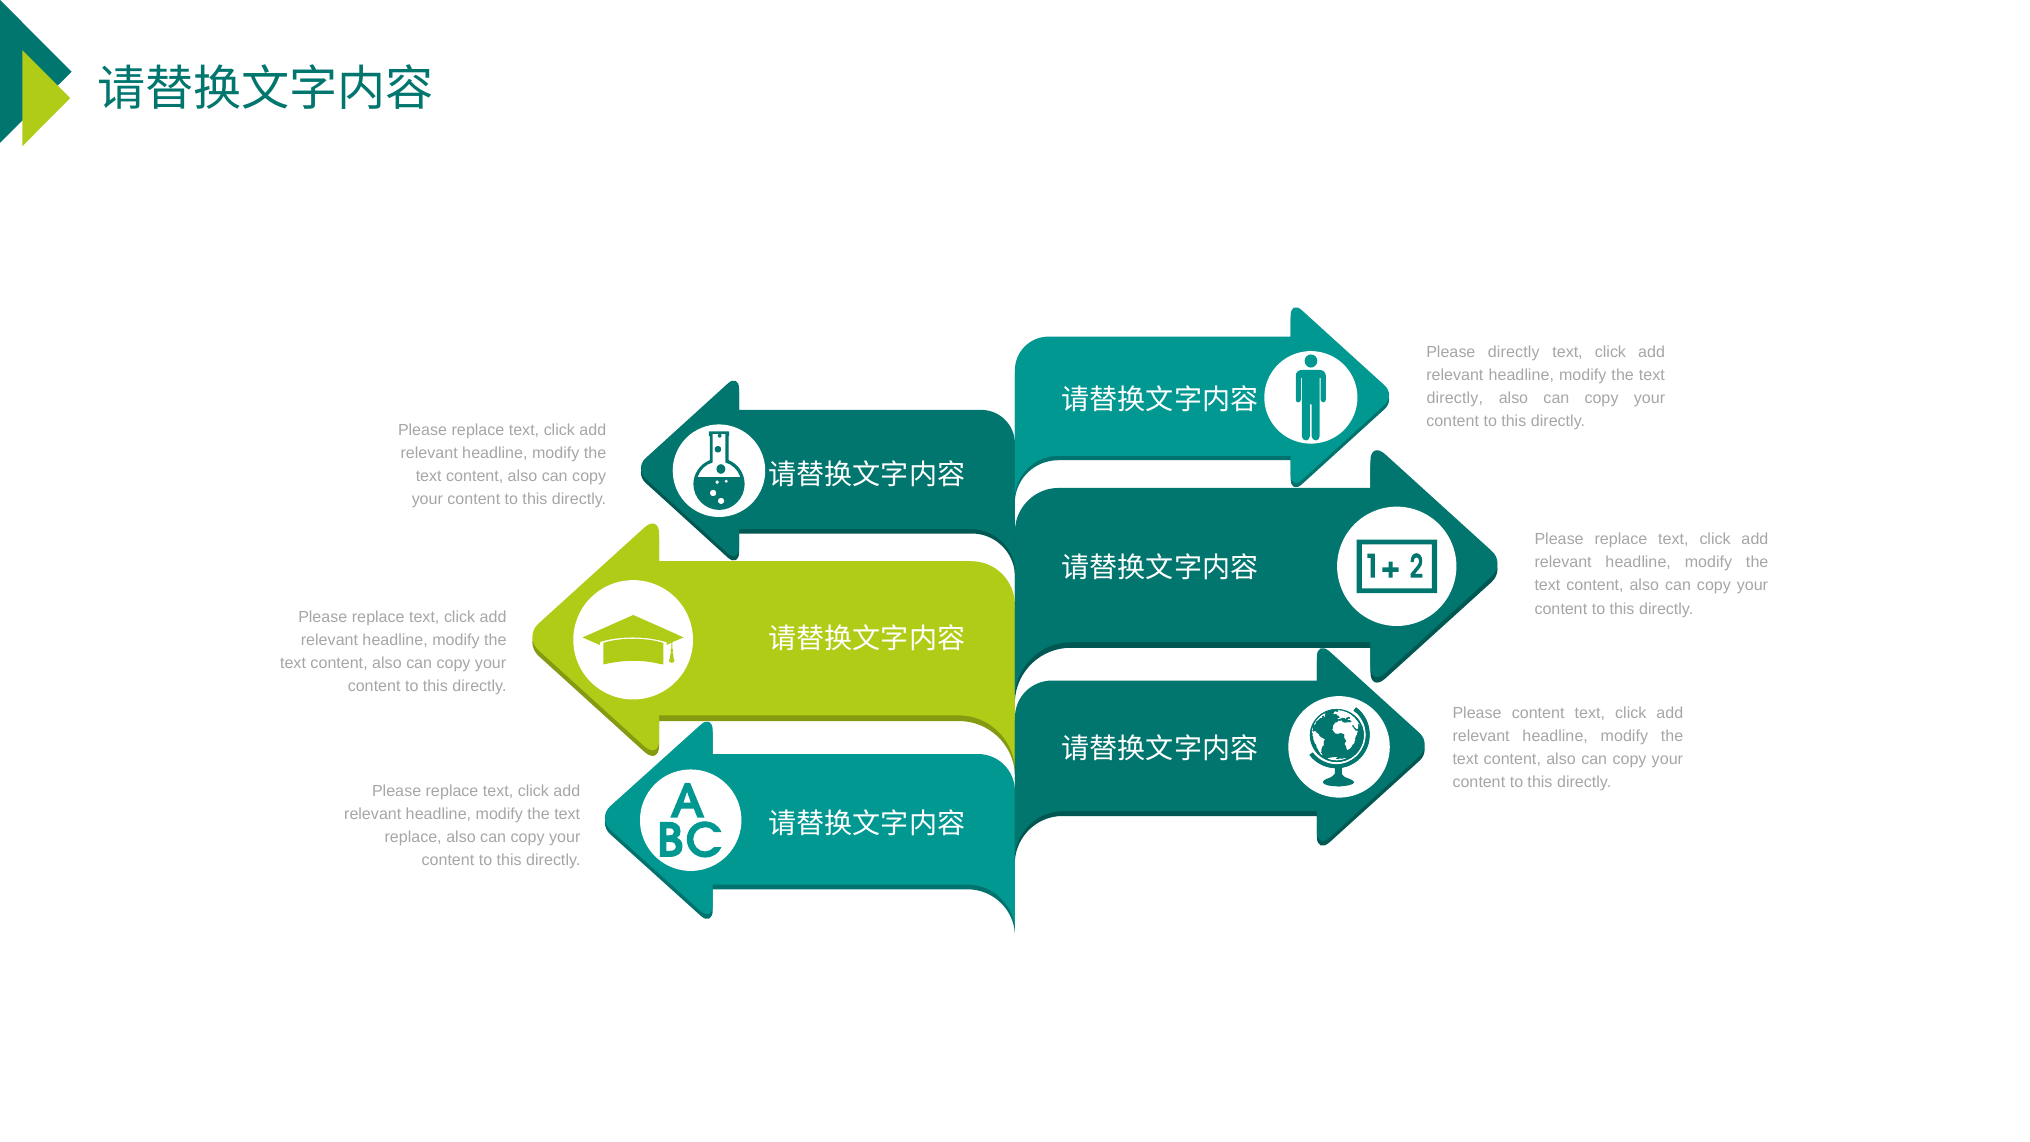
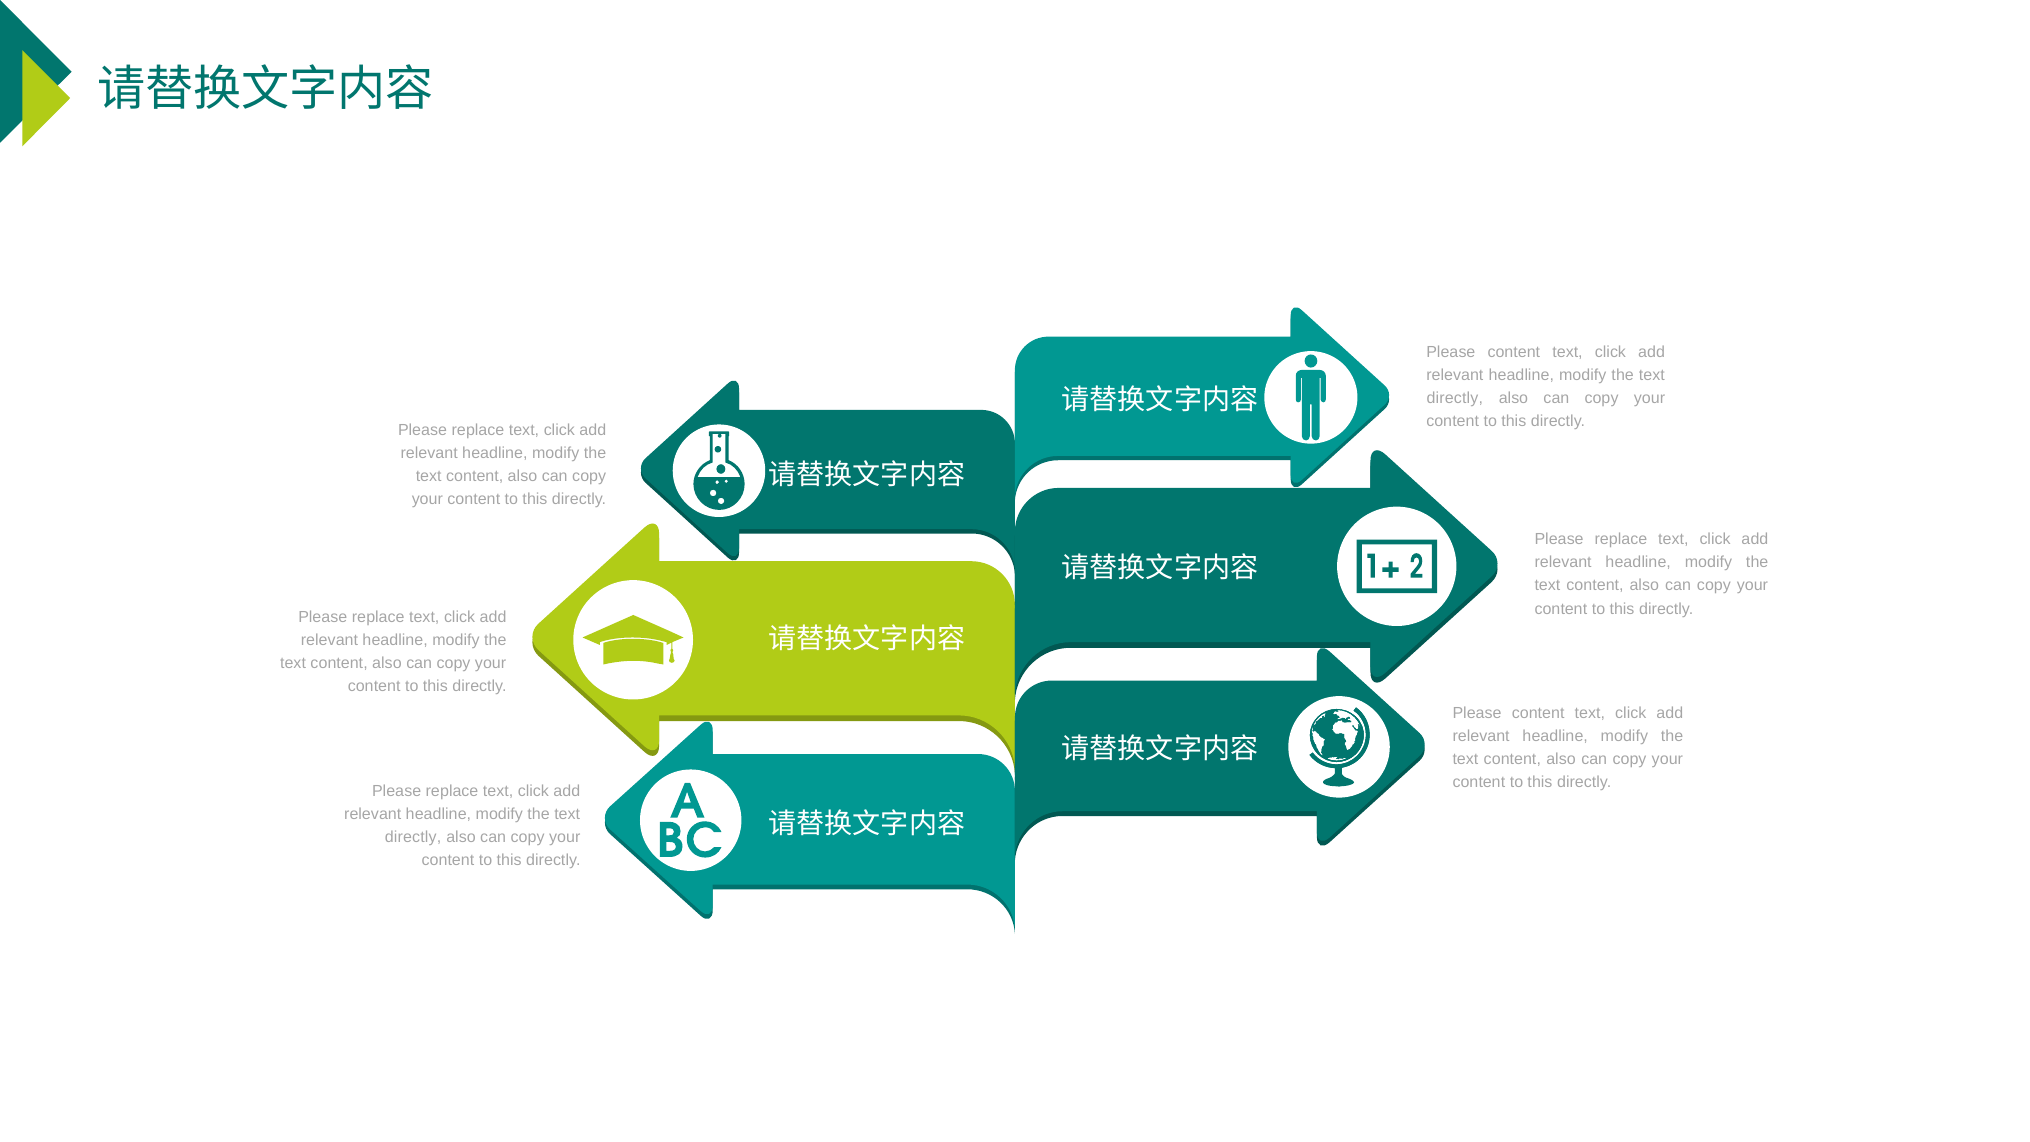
directly: directly -> content (1514, 352)
replace: replace -> directly (413, 837)
